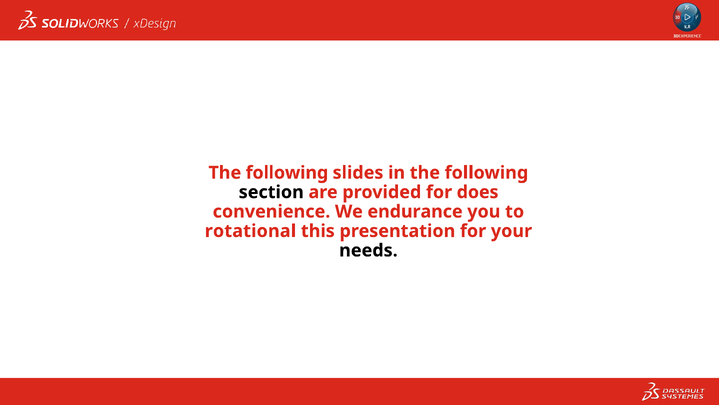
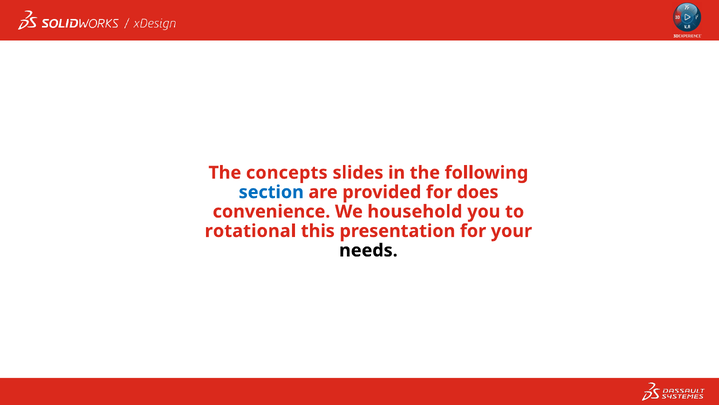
following: following -> concepts (287, 173)
section colour: black -> blue (271, 192)
endurance: endurance -> household (415, 211)
